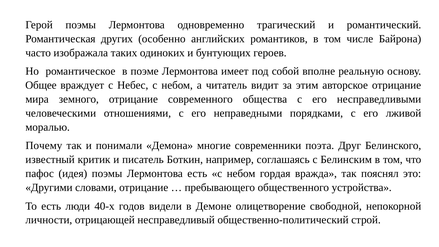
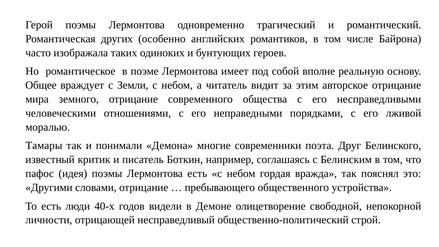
Небес: Небес -> Земли (133, 85)
Почему: Почему -> Тамары (44, 146)
